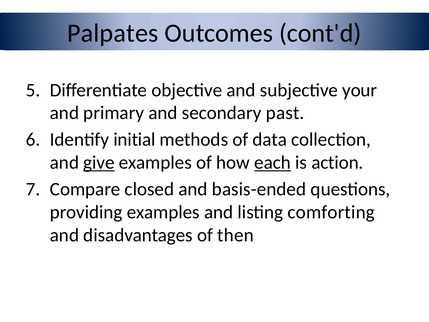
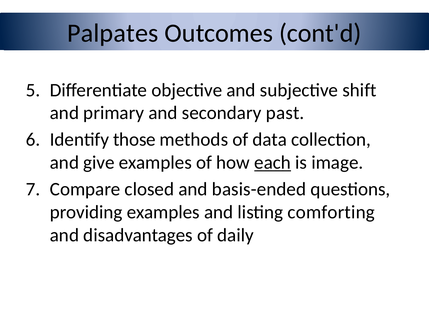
your: your -> shift (359, 90)
initial: initial -> those (134, 140)
give underline: present -> none (99, 162)
action: action -> image (337, 162)
then: then -> daily (236, 235)
